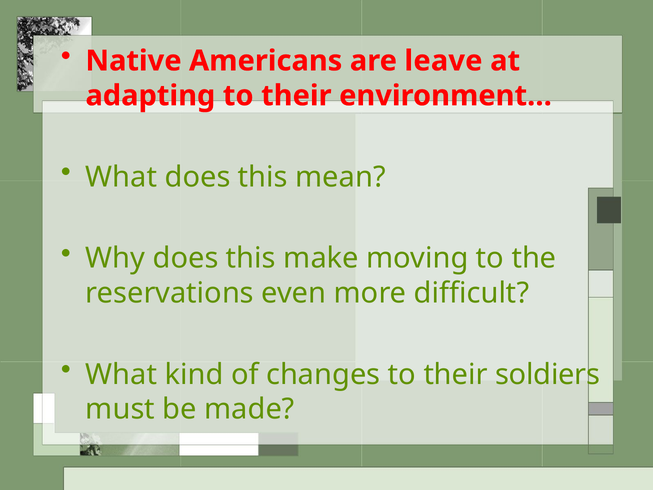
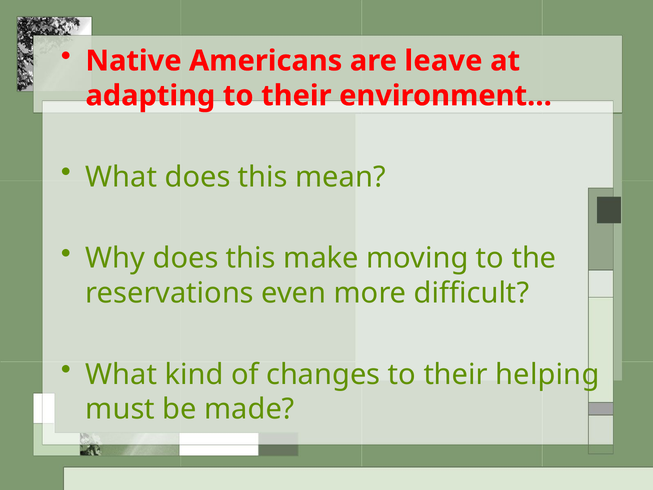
soldiers: soldiers -> helping (547, 374)
